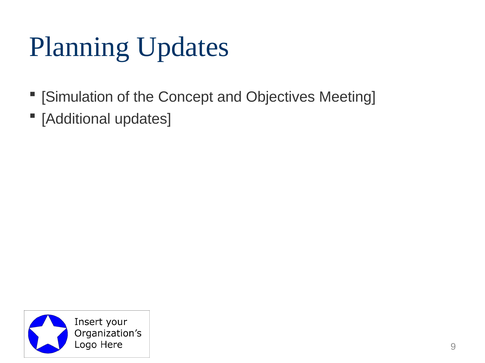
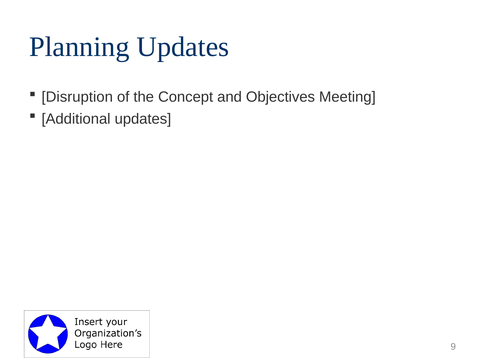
Simulation: Simulation -> Disruption (77, 97)
